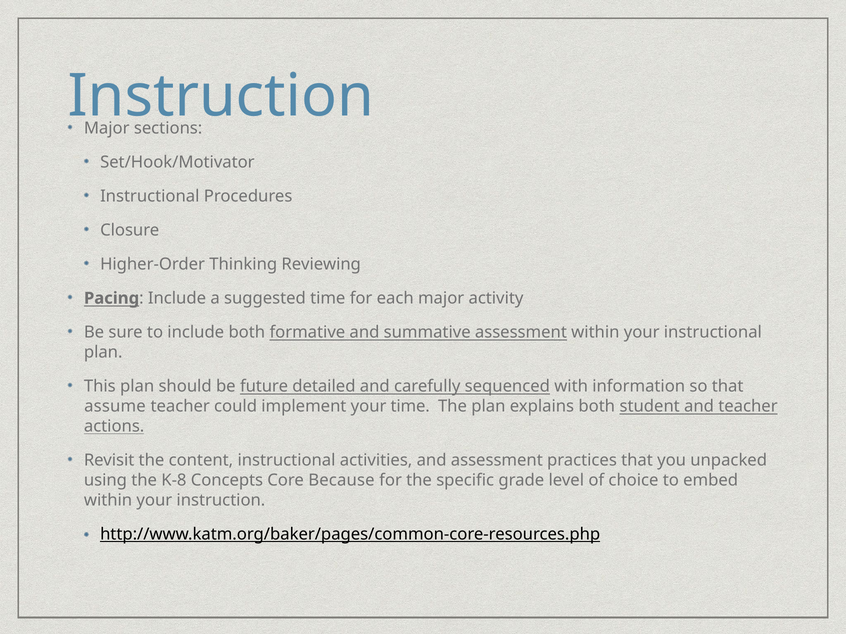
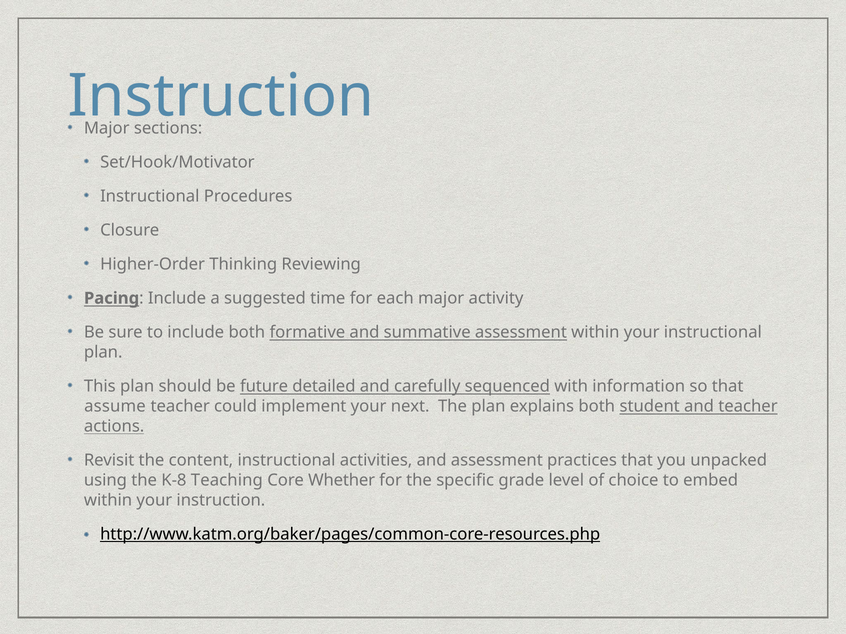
your time: time -> next (410, 406)
Concepts: Concepts -> Teaching (227, 480)
Because: Because -> Whether (342, 480)
